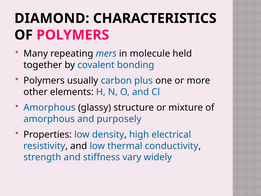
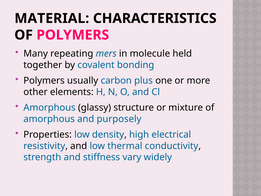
DIAMOND: DIAMOND -> MATERIAL (52, 18)
